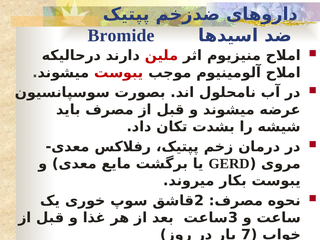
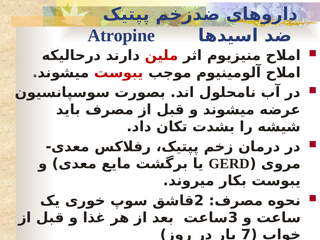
Bromide: Bromide -> Atropine (121, 36)
